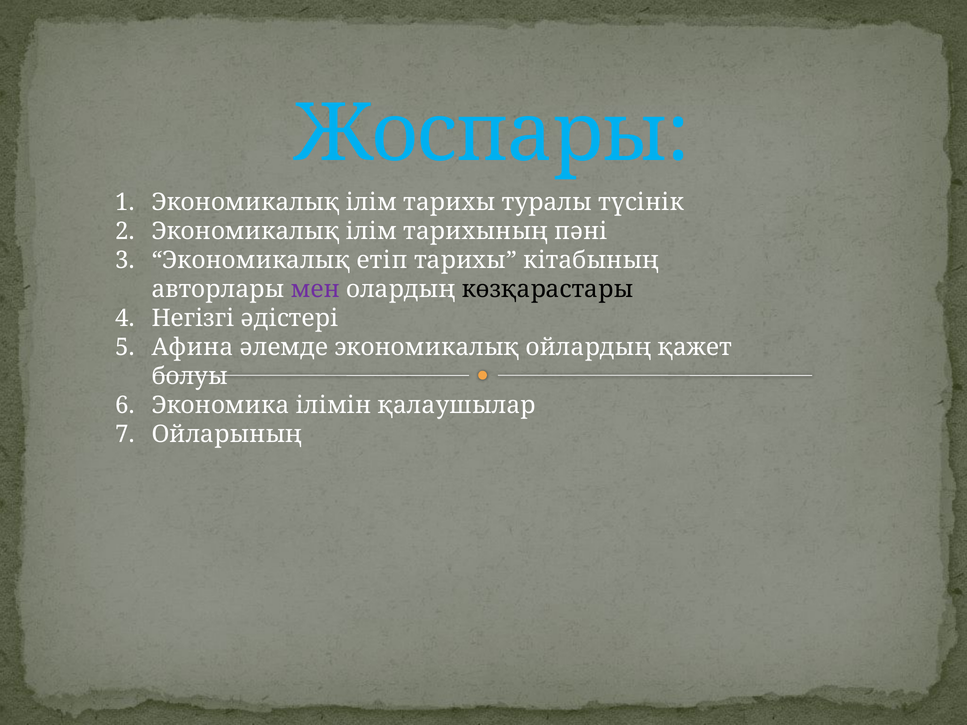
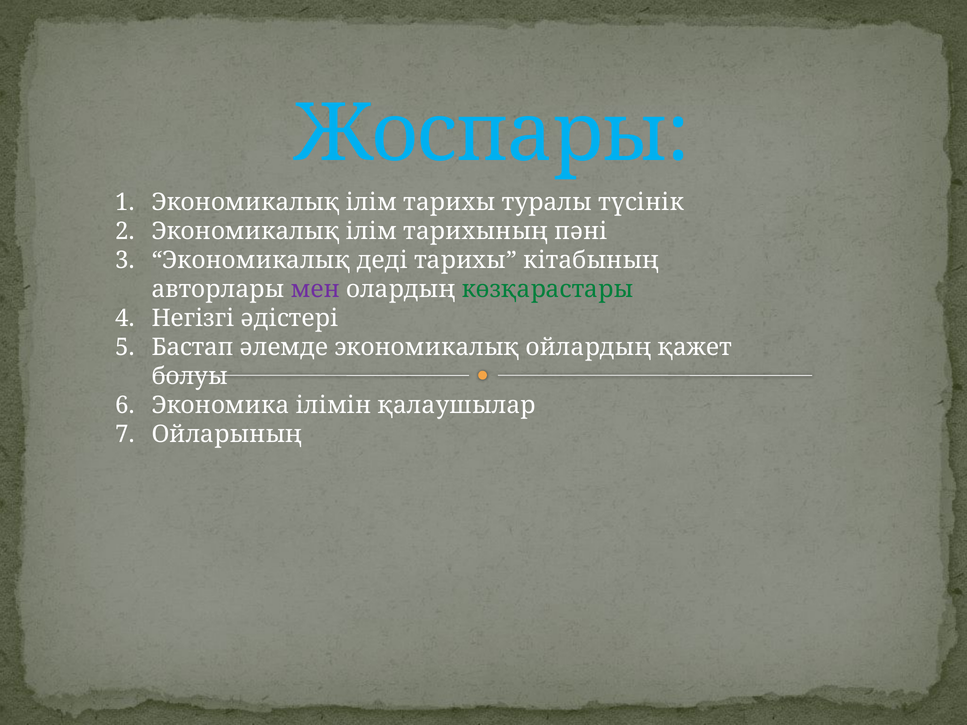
етіп: етіп -> деді (382, 260)
көзқарастары colour: black -> green (547, 289)
Афина: Афина -> Бастап (193, 347)
